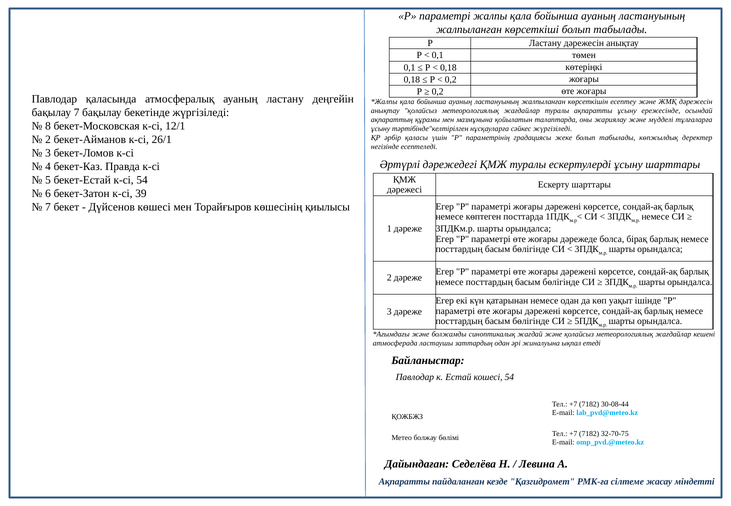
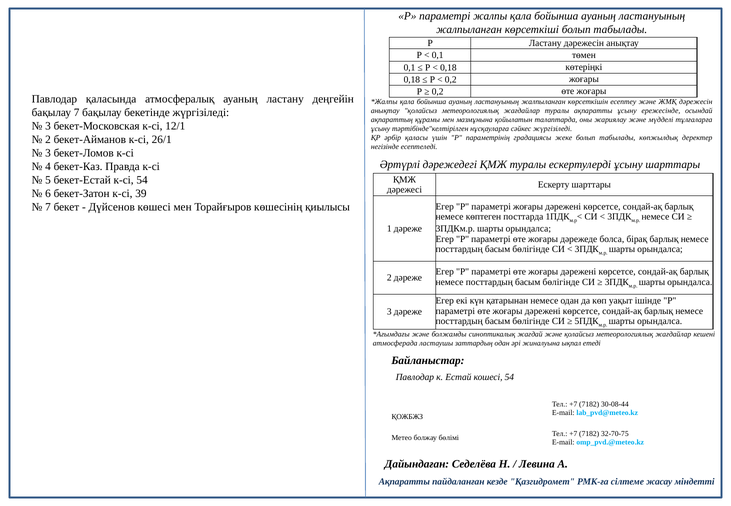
8: 8 -> 3 (48, 126)
